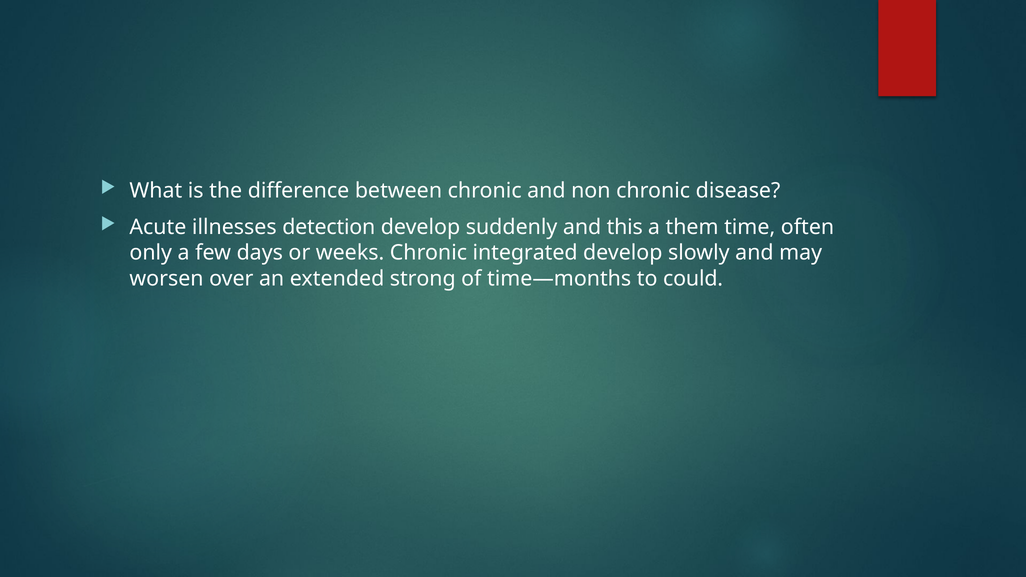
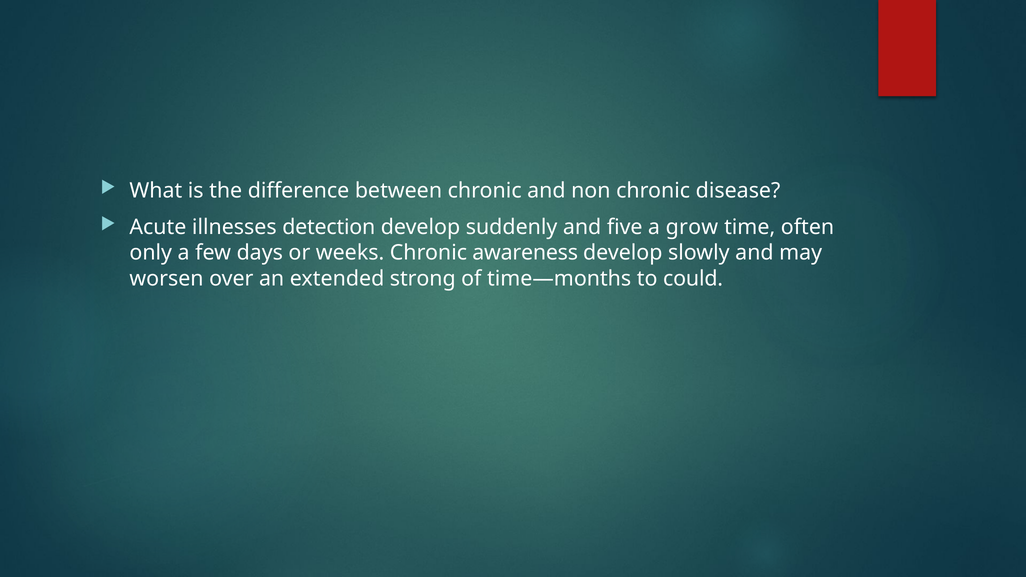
this: this -> five (625, 227)
them: them -> grow (692, 227)
integrated: integrated -> awareness (525, 253)
